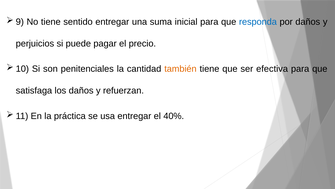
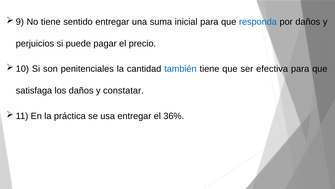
también colour: orange -> blue (180, 69)
refuerzan: refuerzan -> constatar (123, 90)
40%: 40% -> 36% (174, 116)
